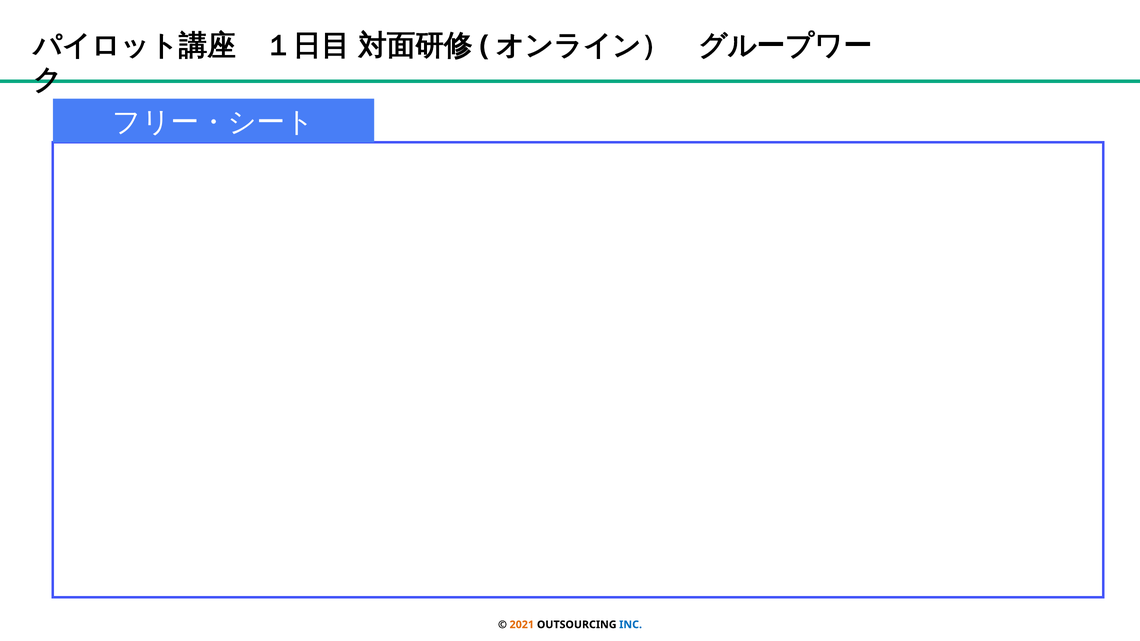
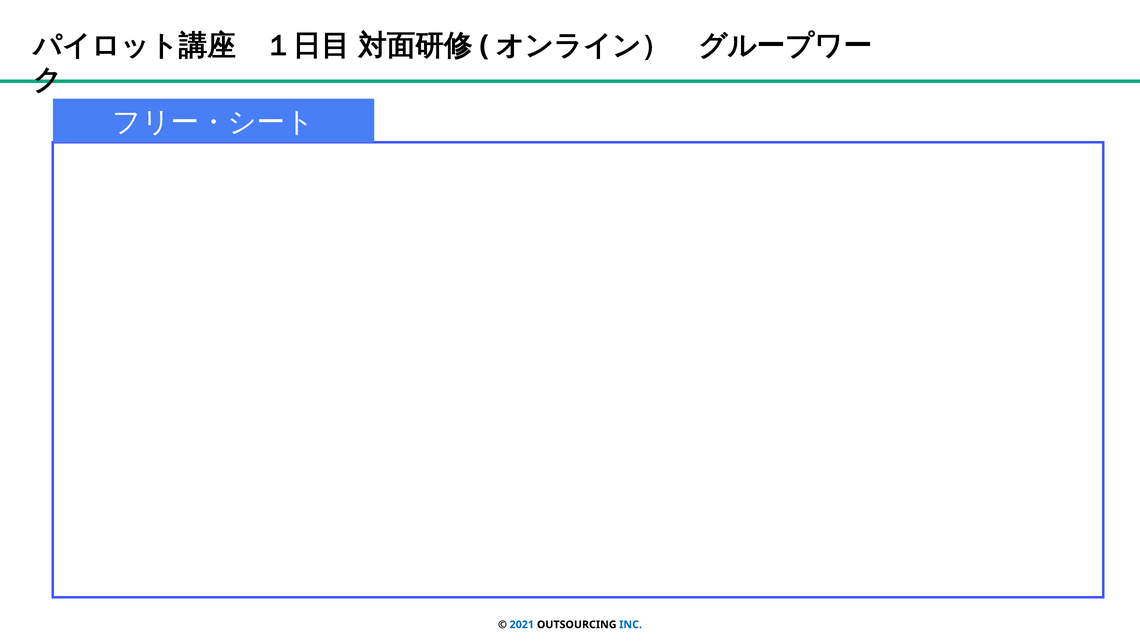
2021 colour: orange -> blue (522, 625)
